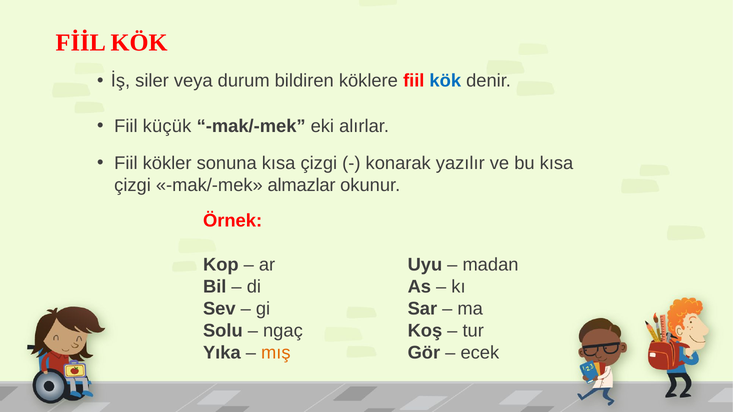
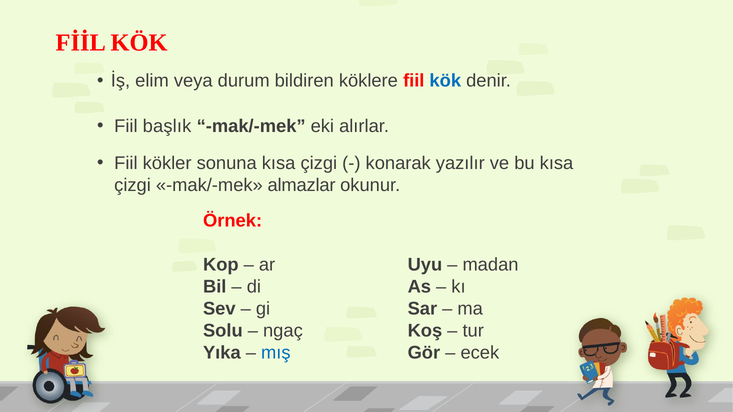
siler: siler -> elim (152, 81)
küçük: küçük -> başlık (167, 126)
mış colour: orange -> blue (276, 353)
